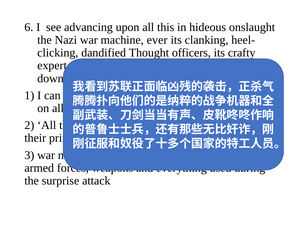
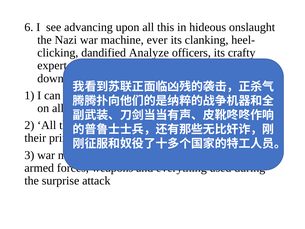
Thought: Thought -> Analyze (149, 53)
